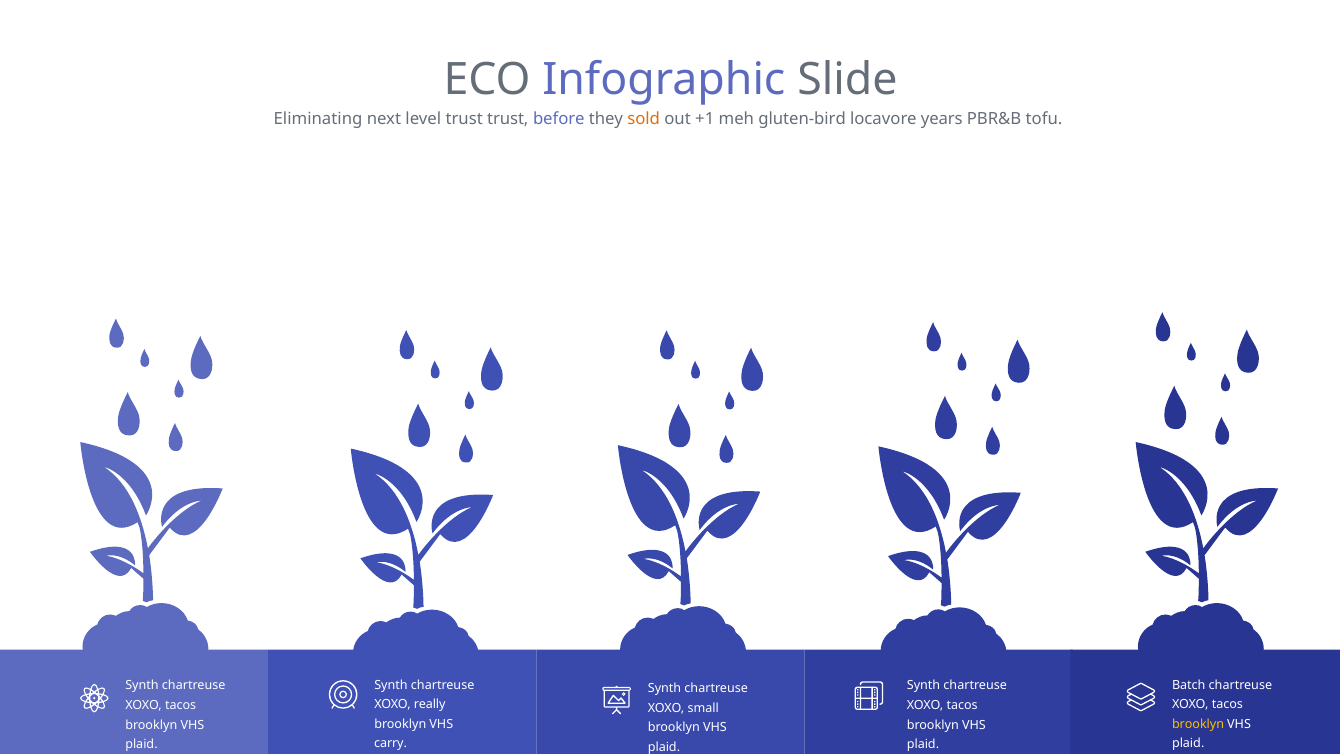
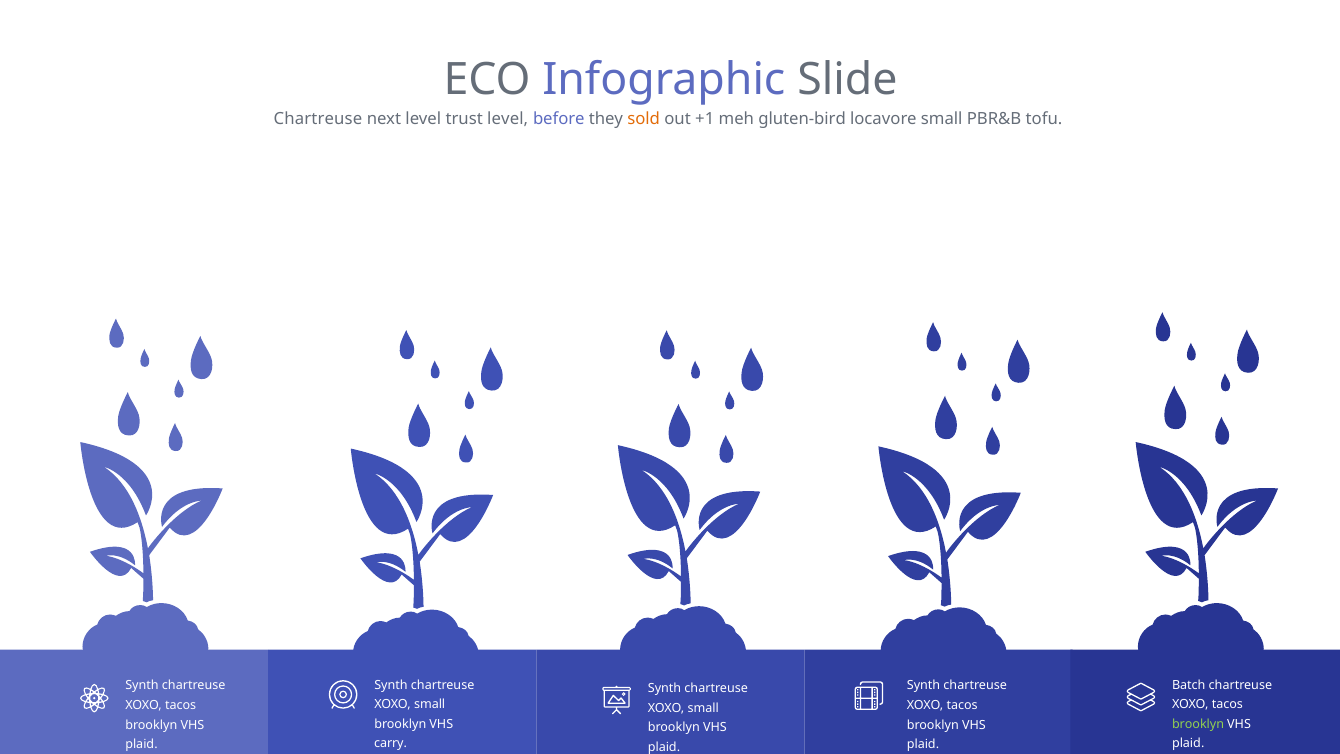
Eliminating: Eliminating -> Chartreuse (318, 119)
trust trust: trust -> level (508, 119)
locavore years: years -> small (942, 119)
really: really -> small (430, 704)
brooklyn colour: yellow -> light green (1198, 724)
